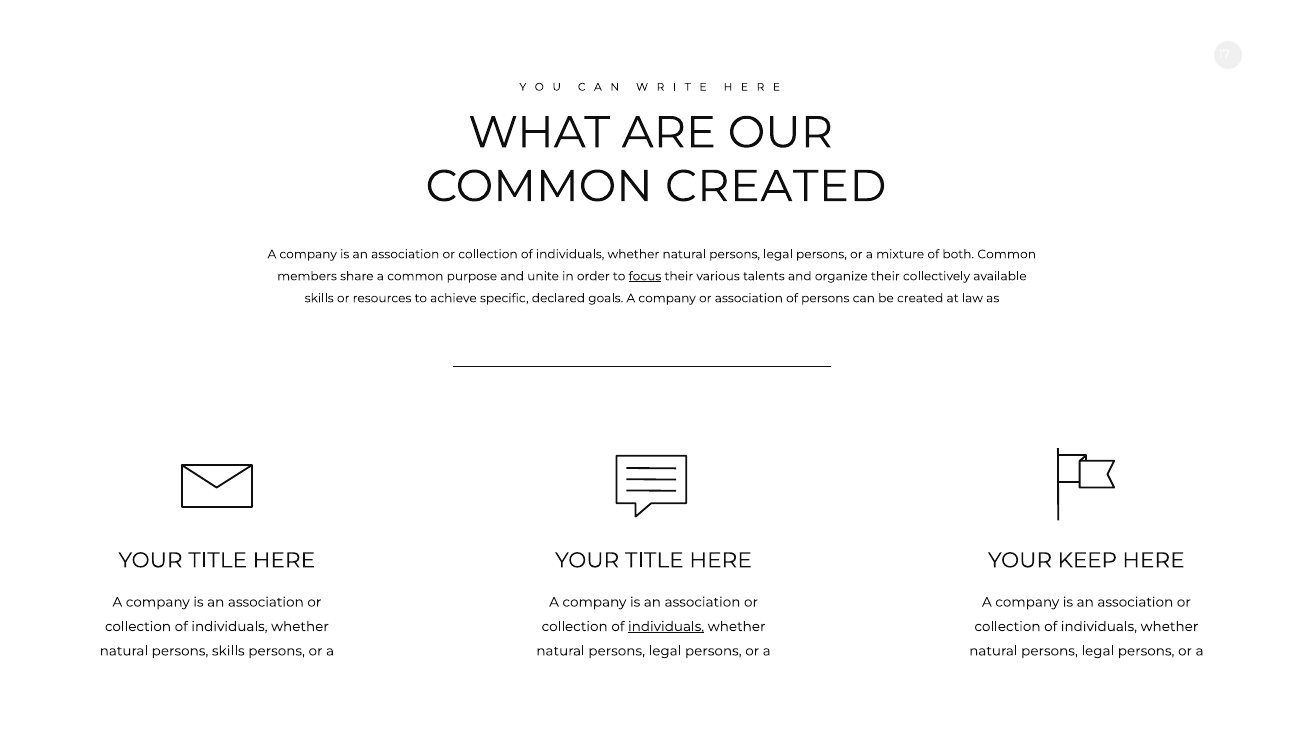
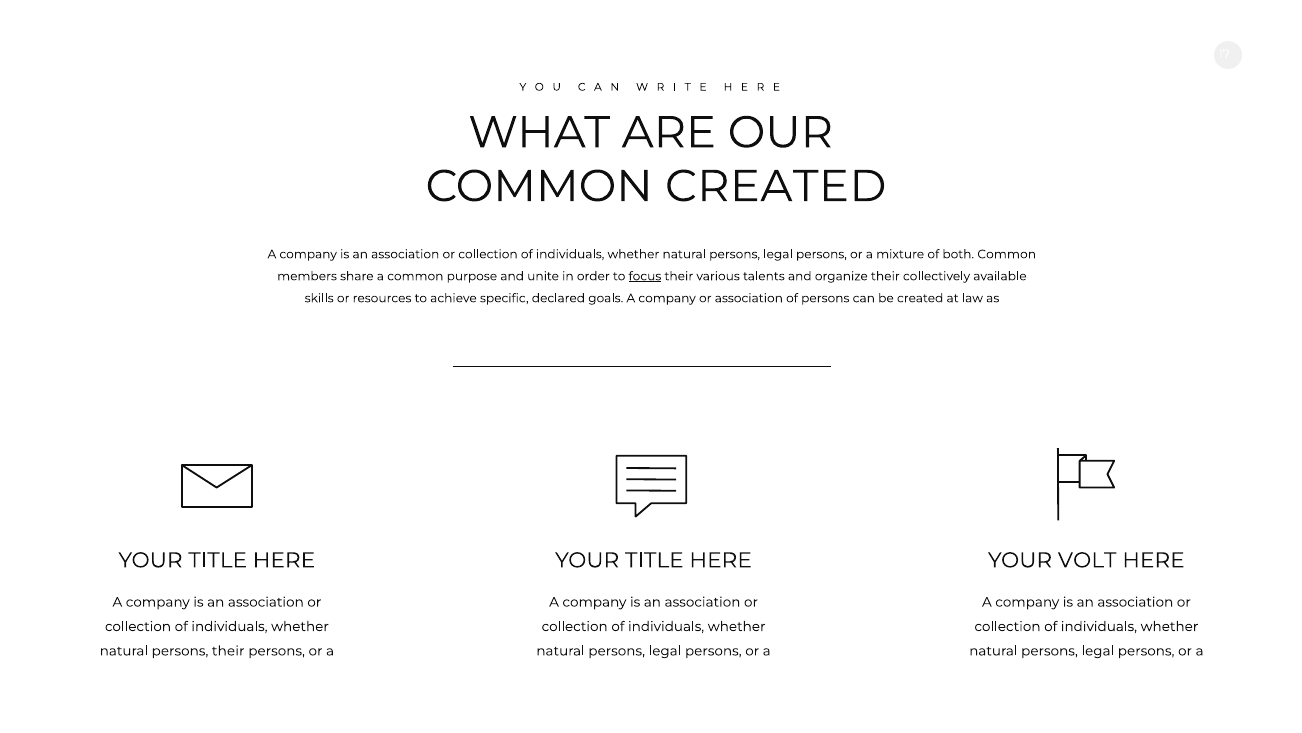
KEEP: KEEP -> VOLT (1087, 560)
individuals underline: present -> none (666, 626)
persons skills: skills -> their (228, 651)
